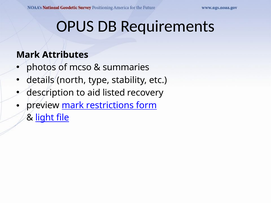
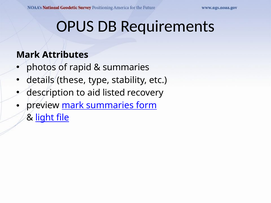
mcso: mcso -> rapid (80, 67)
north: north -> these (71, 80)
mark restrictions: restrictions -> summaries (110, 105)
